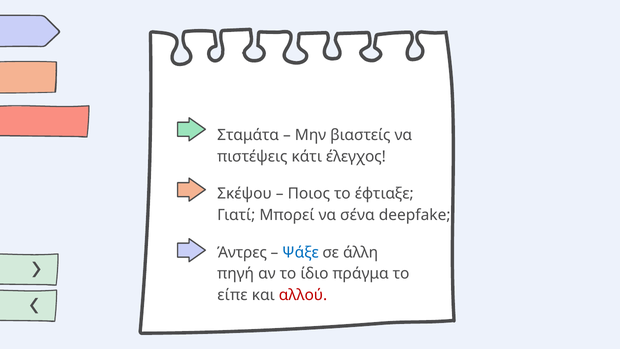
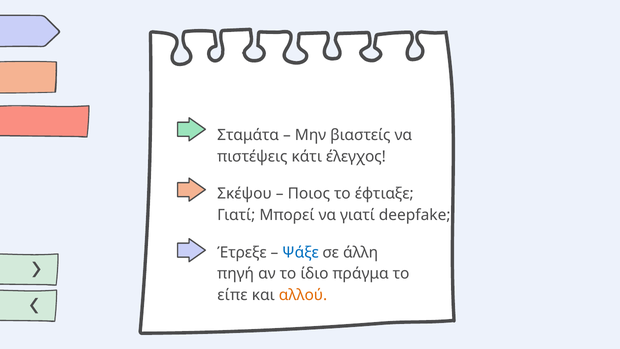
να σένα: σένα -> γιατί (358, 215)
Άντρες: Άντρες -> Έτρεξε (242, 252)
αλλού colour: red -> orange (303, 295)
